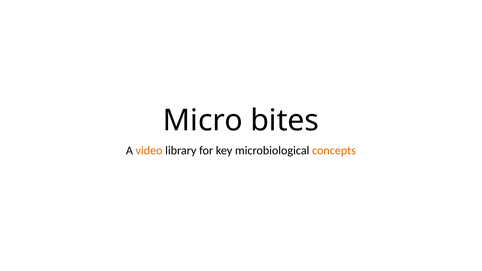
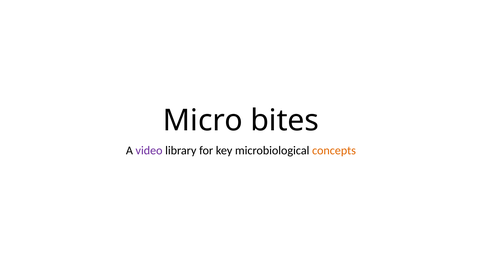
video colour: orange -> purple (149, 151)
